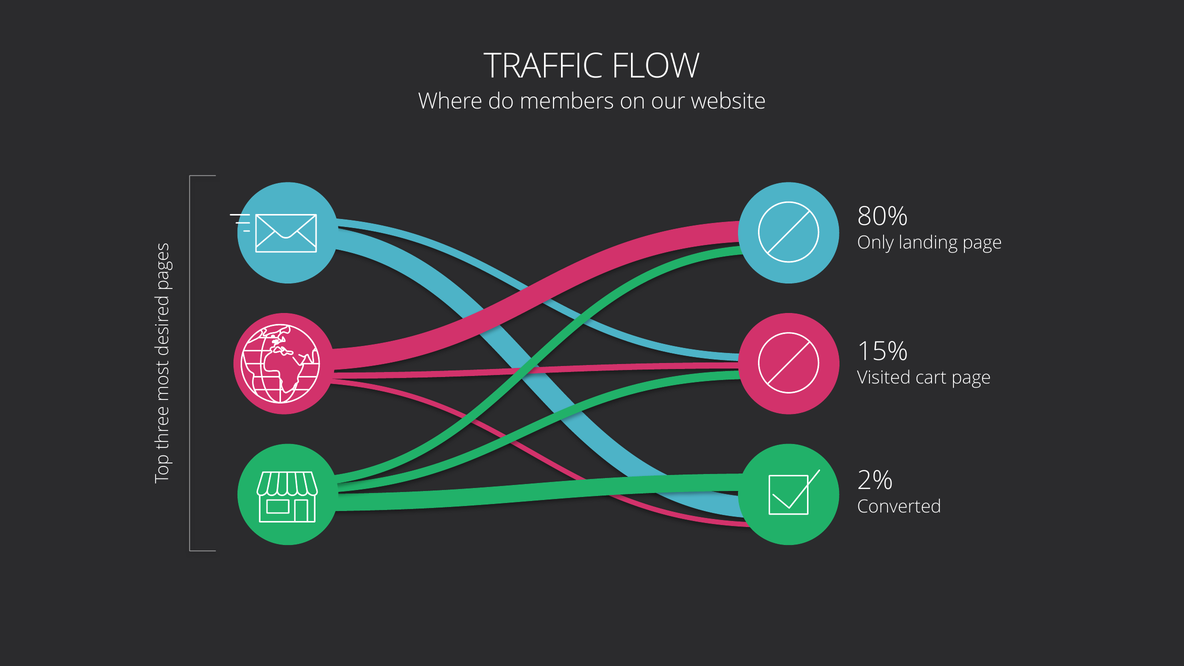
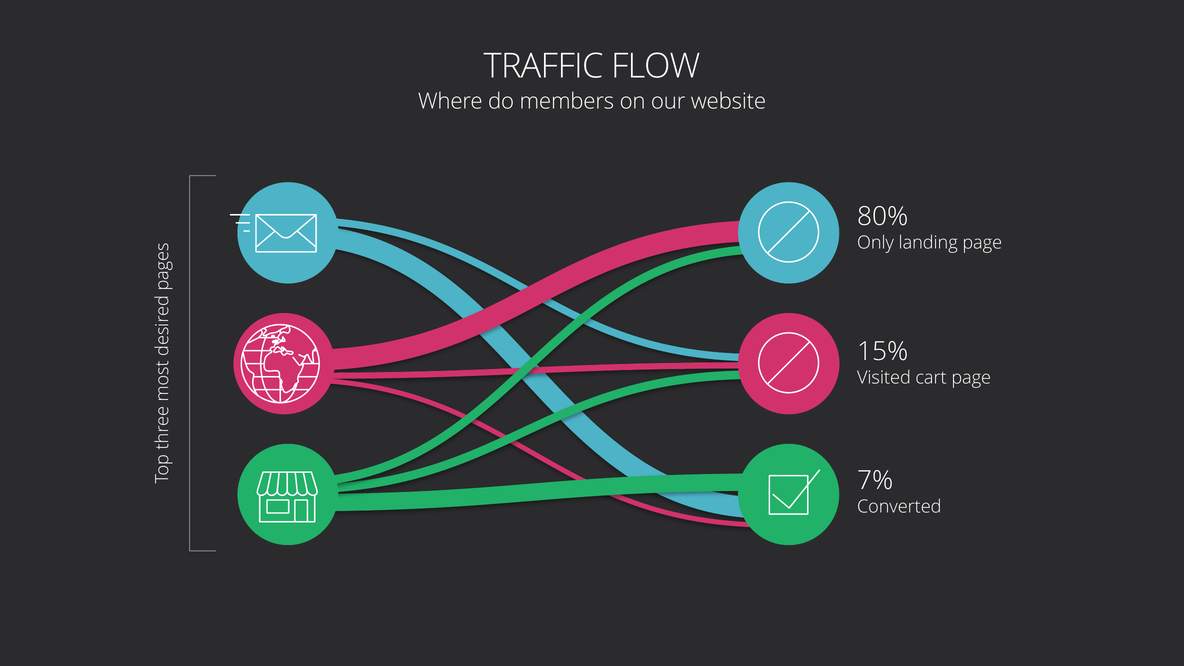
2%: 2% -> 7% (875, 481)
